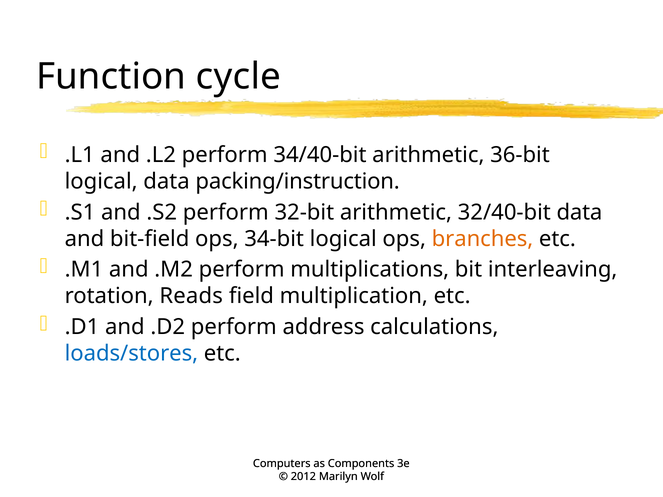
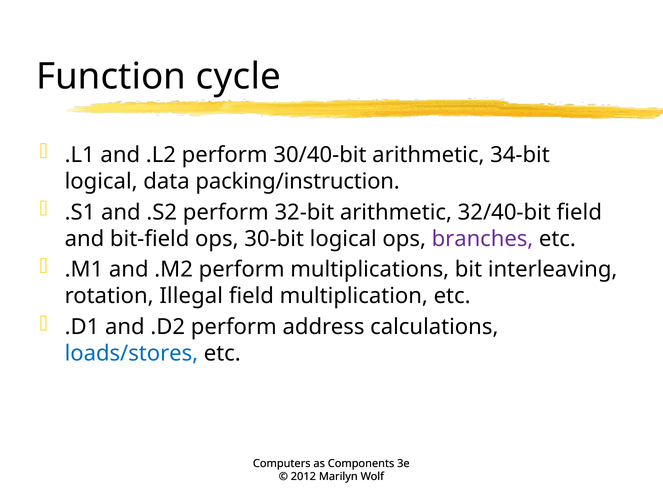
34/40-bit: 34/40-bit -> 30/40-bit (320, 155)
36-bit: 36-bit -> 34-bit (520, 155)
32/40-bit data: data -> field (579, 212)
34-bit: 34-bit -> 30-bit (274, 239)
branches colour: orange -> purple (482, 239)
Reads: Reads -> Illegal (191, 296)
